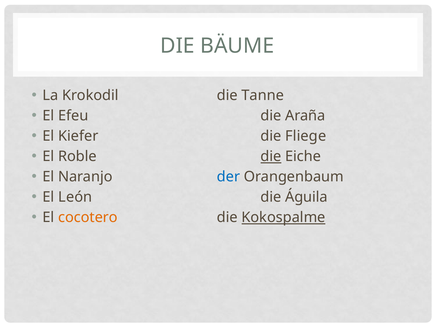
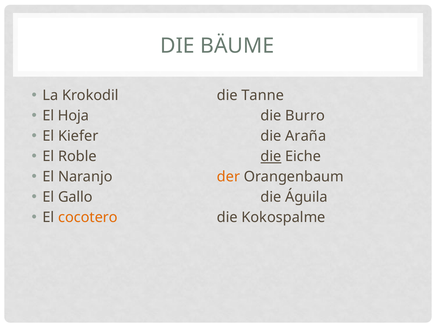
Efeu: Efeu -> Hoja (73, 116)
Araña: Araña -> Burro (305, 116)
Fliege: Fliege -> Araña (306, 136)
der colour: blue -> orange (228, 177)
León: León -> Gallo (75, 197)
Kokospalme underline: present -> none (284, 218)
